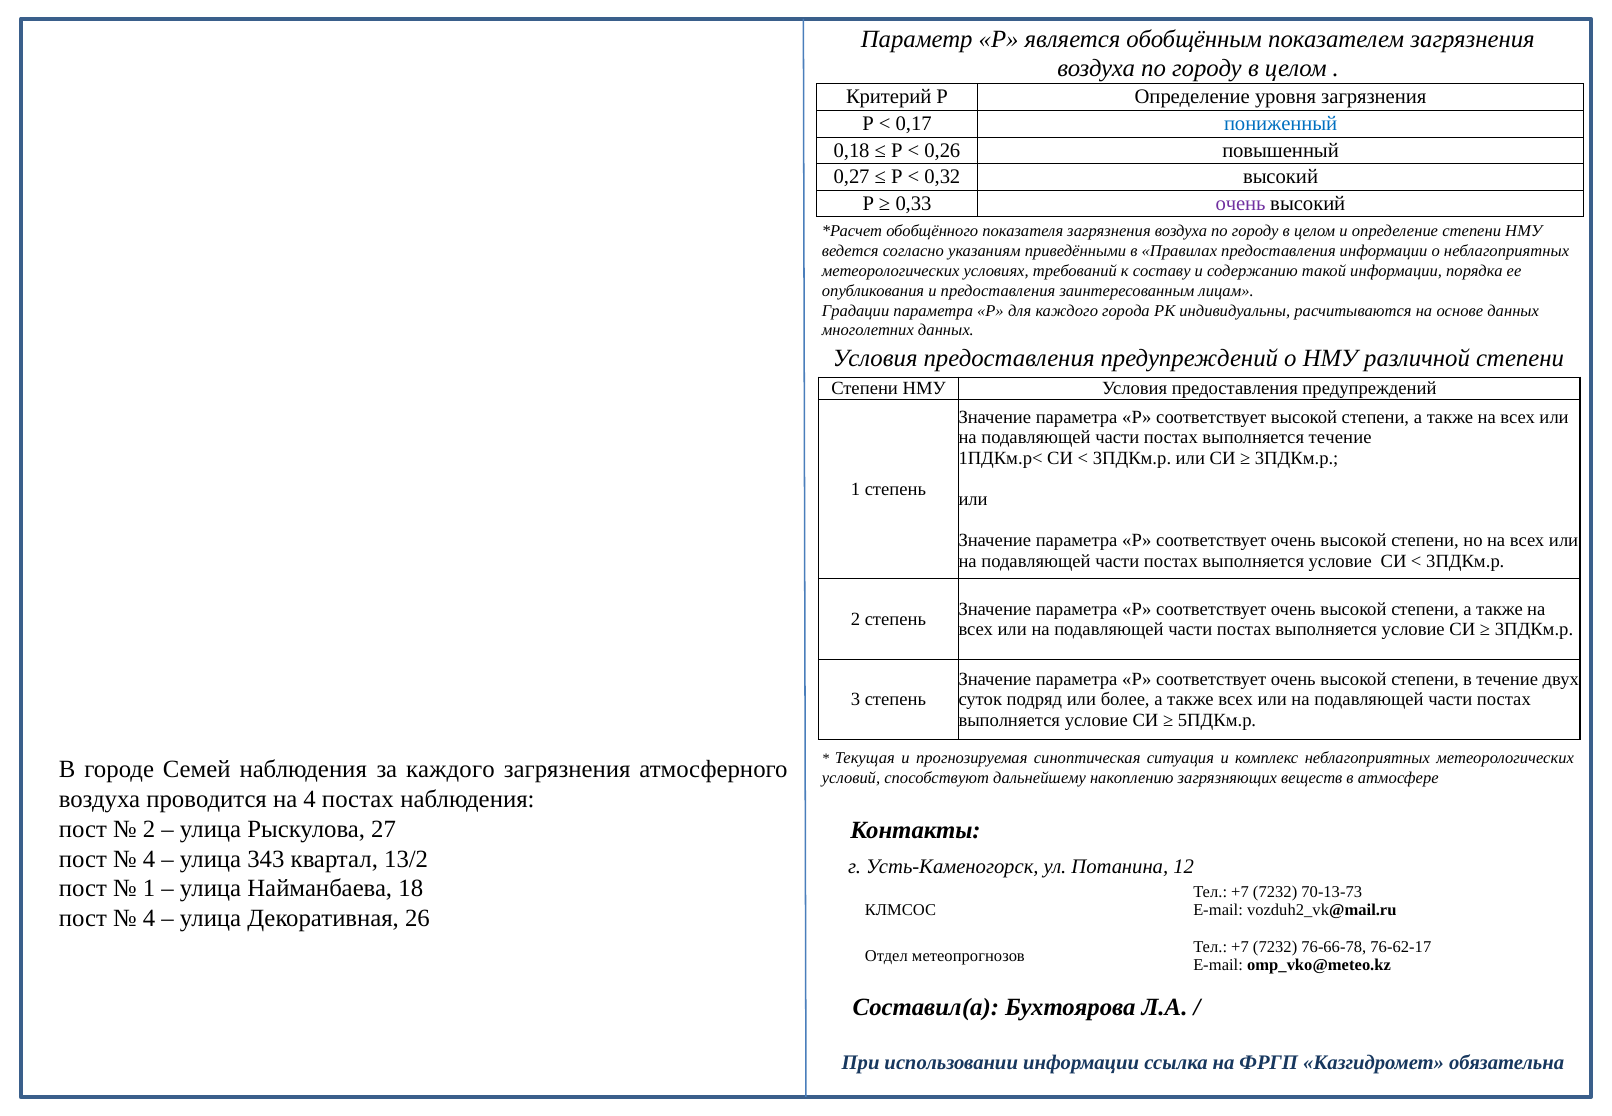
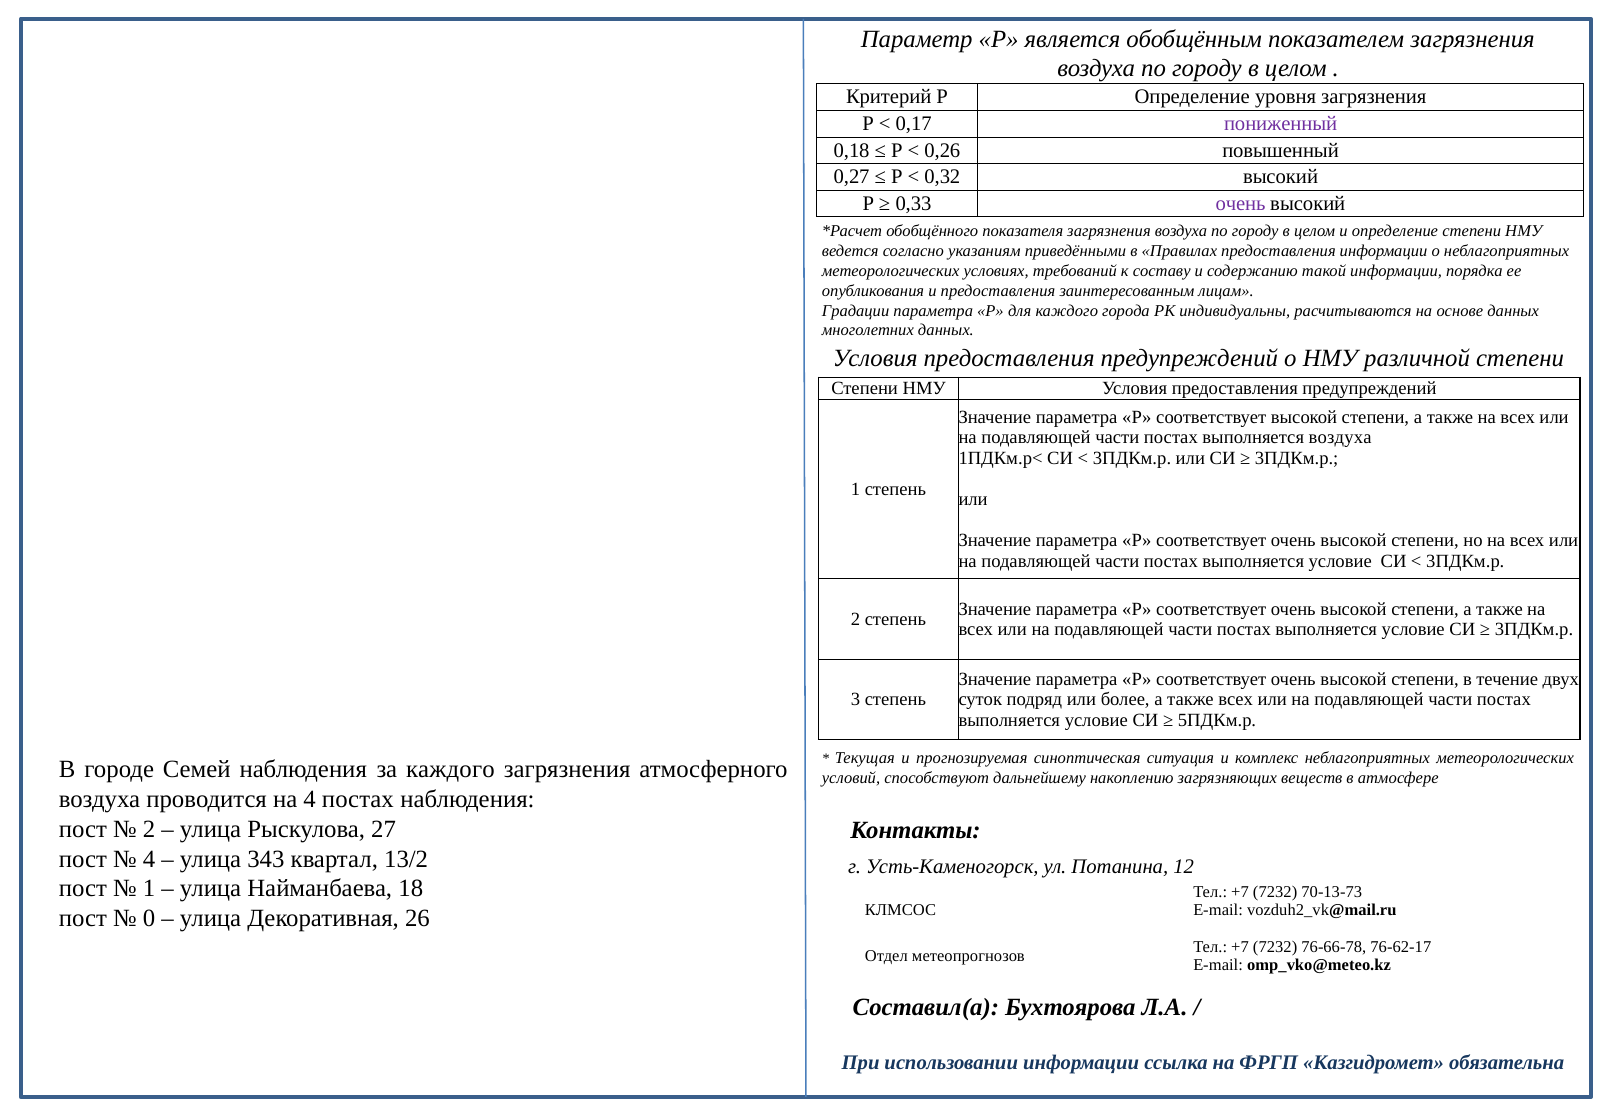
пониженный colour: blue -> purple (1281, 124)
выполняется течение: течение -> воздуха (1340, 438)
4: 4 -> 0 (149, 918)
